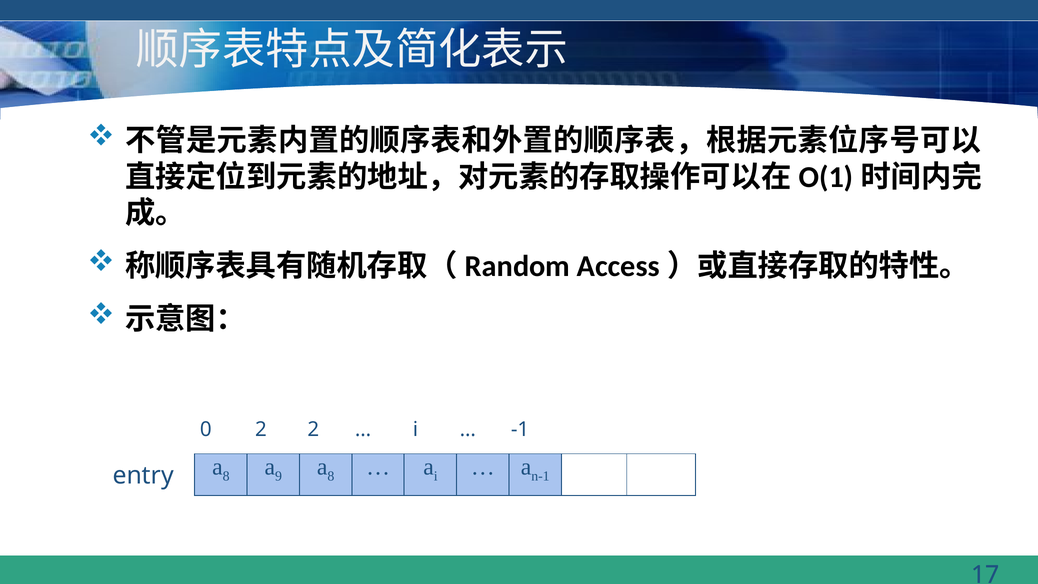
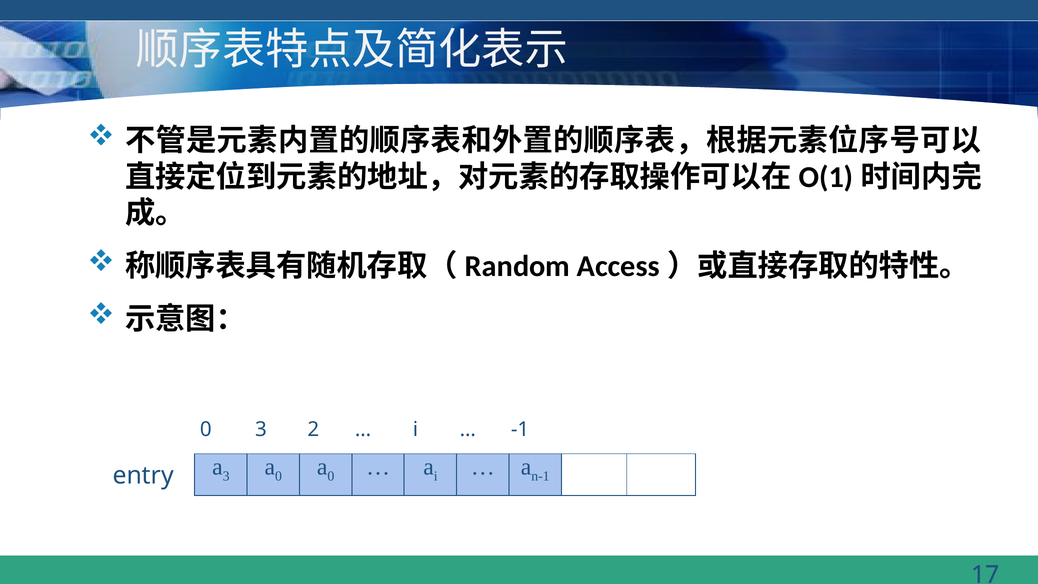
0 2: 2 -> 3 (261, 429)
8: 8 -> 3 (226, 476)
9: 9 -> 0 (279, 476)
8: 8 -> 0 (331, 476)
